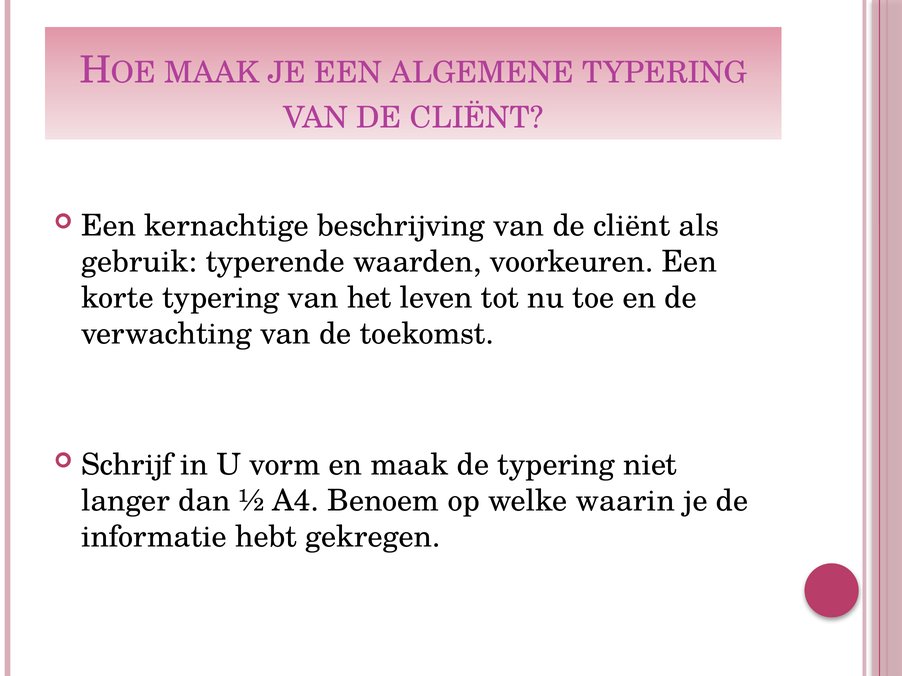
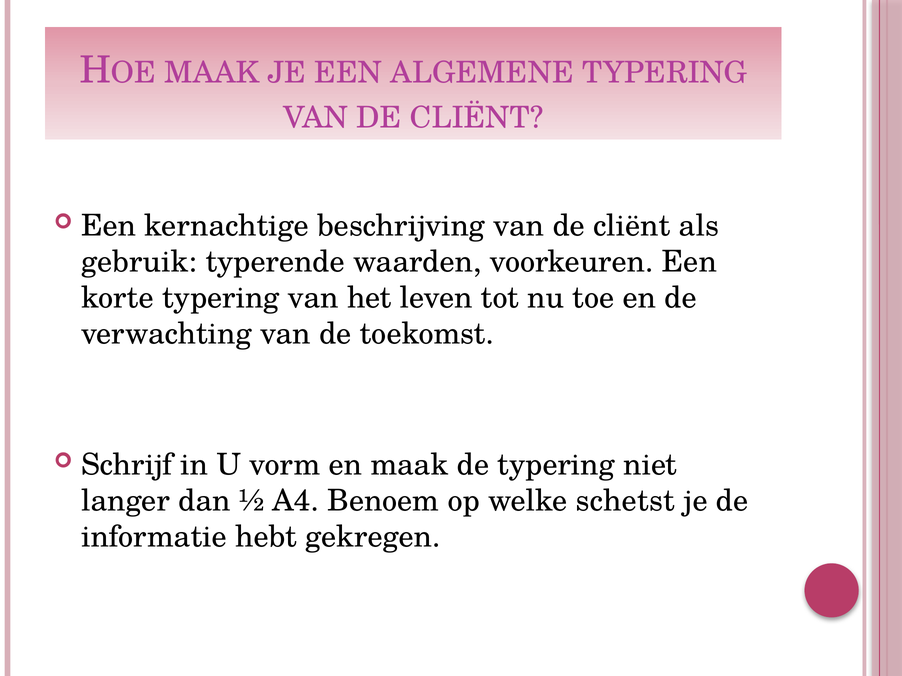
waarin: waarin -> schetst (625, 501)
